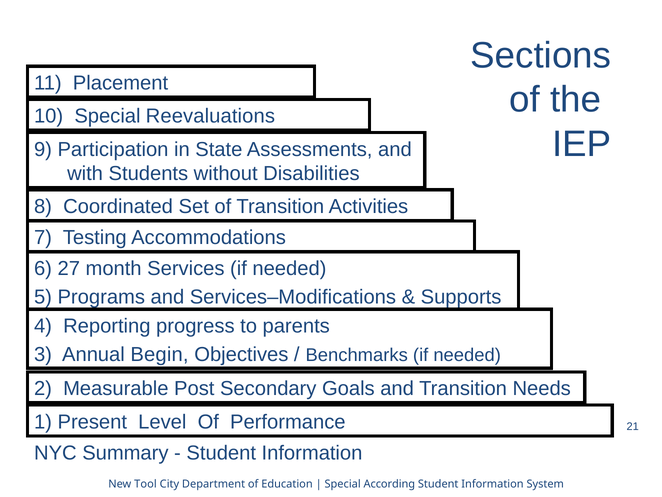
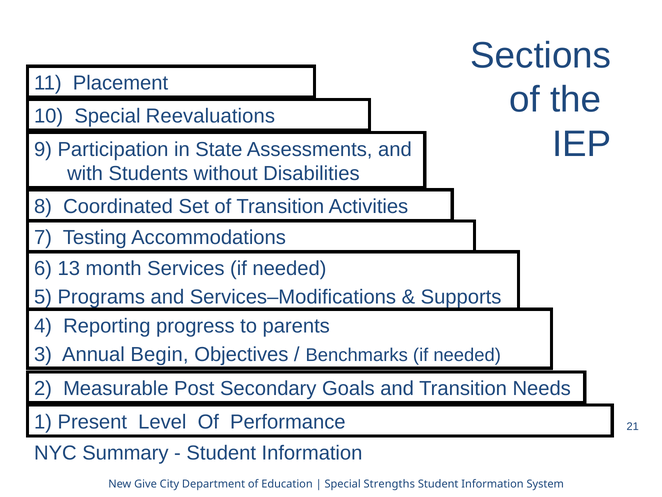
27: 27 -> 13 (69, 268)
Tool: Tool -> Give (146, 483)
According: According -> Strengths (389, 483)
